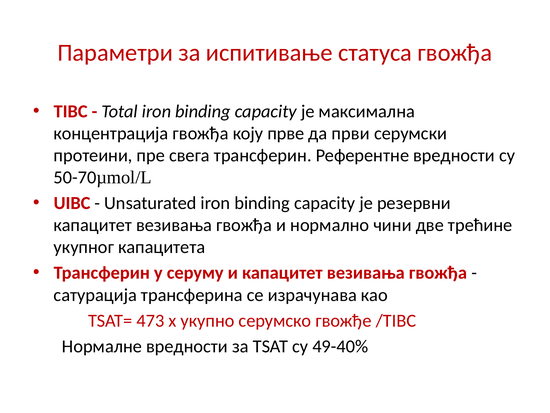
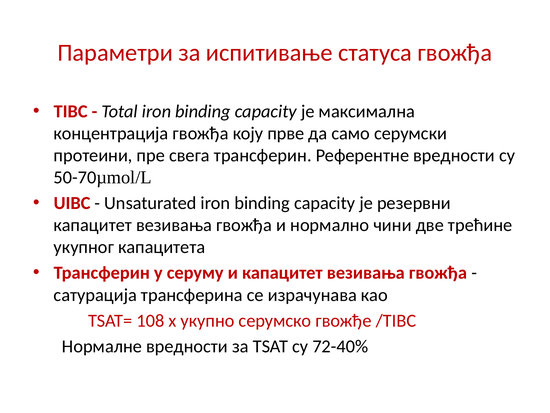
први: први -> само (351, 133)
473: 473 -> 108 (150, 320)
49-40%: 49-40% -> 72-40% (340, 346)
